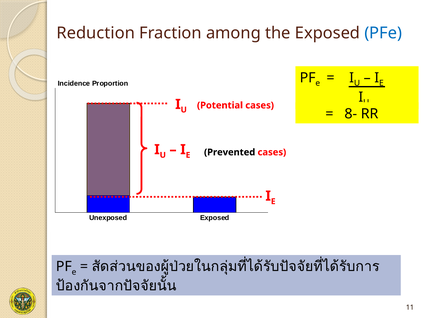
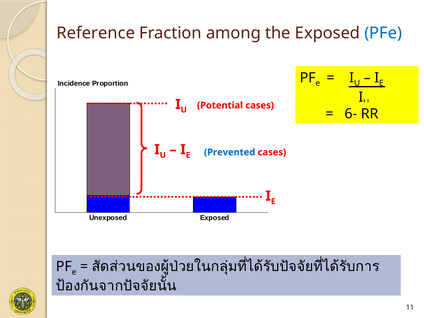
Reduction: Reduction -> Reference (96, 33)
8-: 8- -> 6- (351, 114)
Prevented colour: black -> blue (230, 152)
